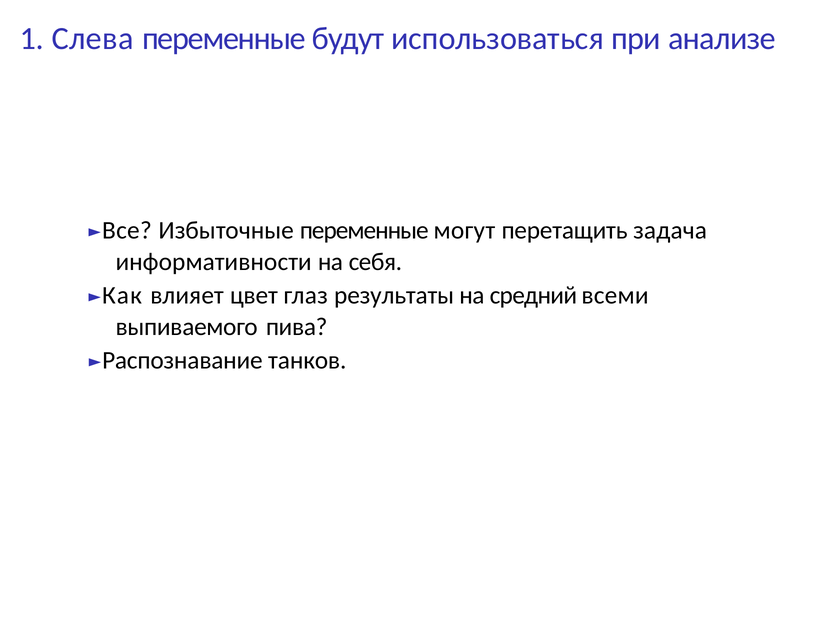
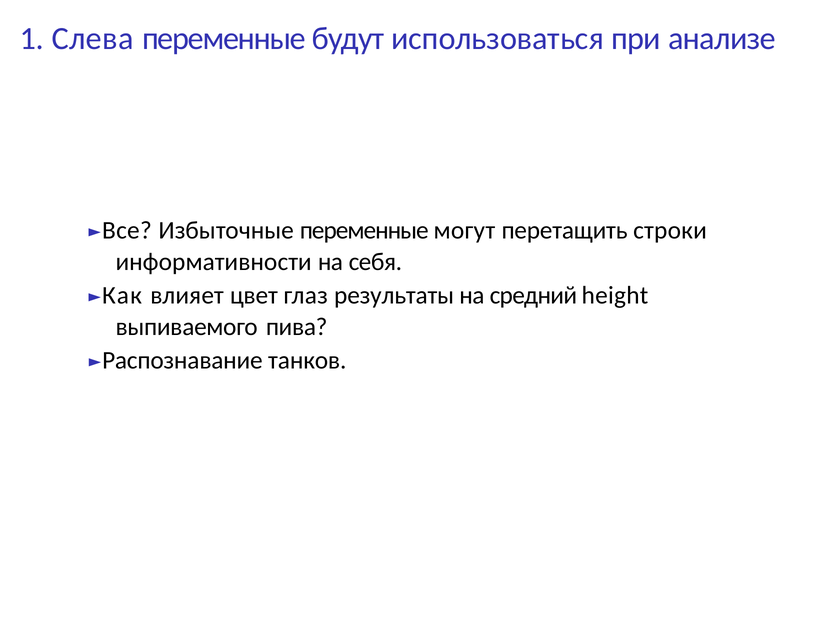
задача: задача -> строки (670, 230)
всеми: всеми -> height (615, 295)
